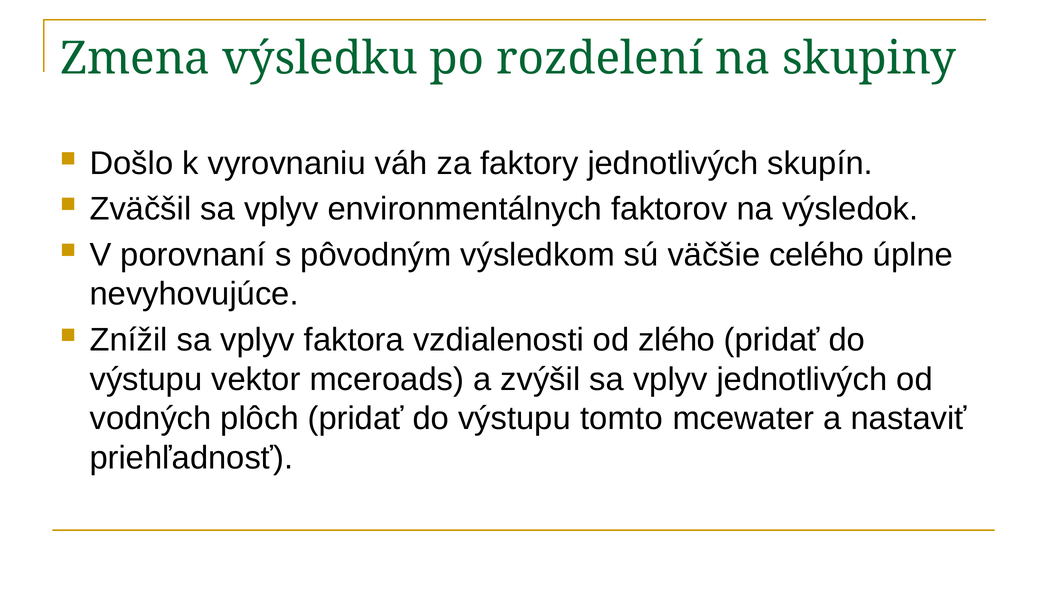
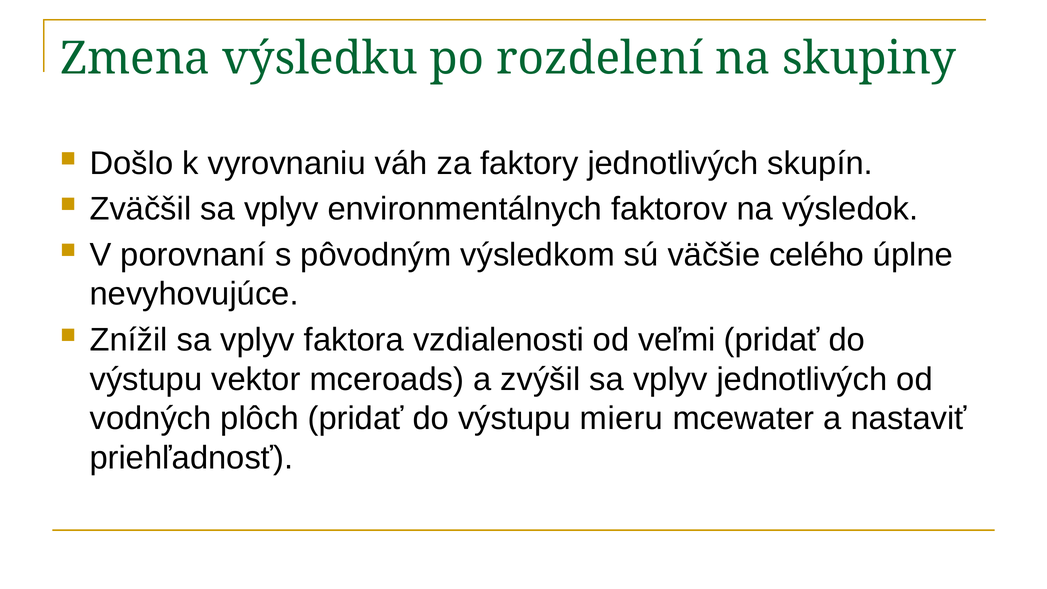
zlého: zlého -> veľmi (677, 340)
tomto: tomto -> mieru (622, 418)
